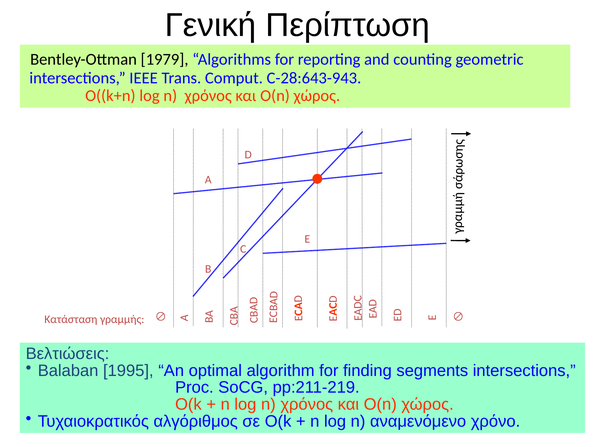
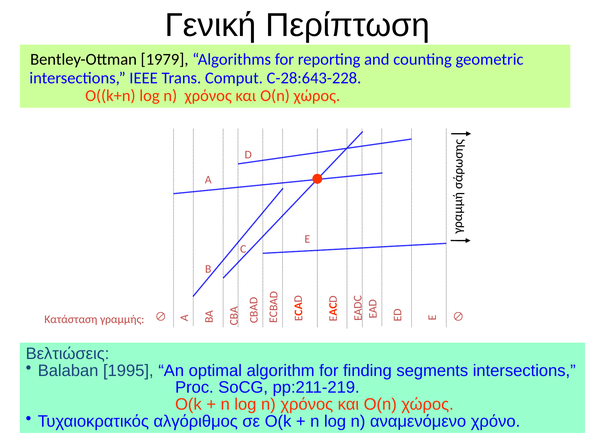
C-28:643-943: C-28:643-943 -> C-28:643-228 (314, 78)
